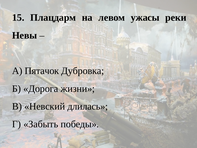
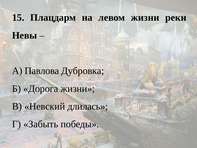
левом ужасы: ужасы -> жизни (145, 18)
Пятачок: Пятачок -> Павлова (42, 71)
